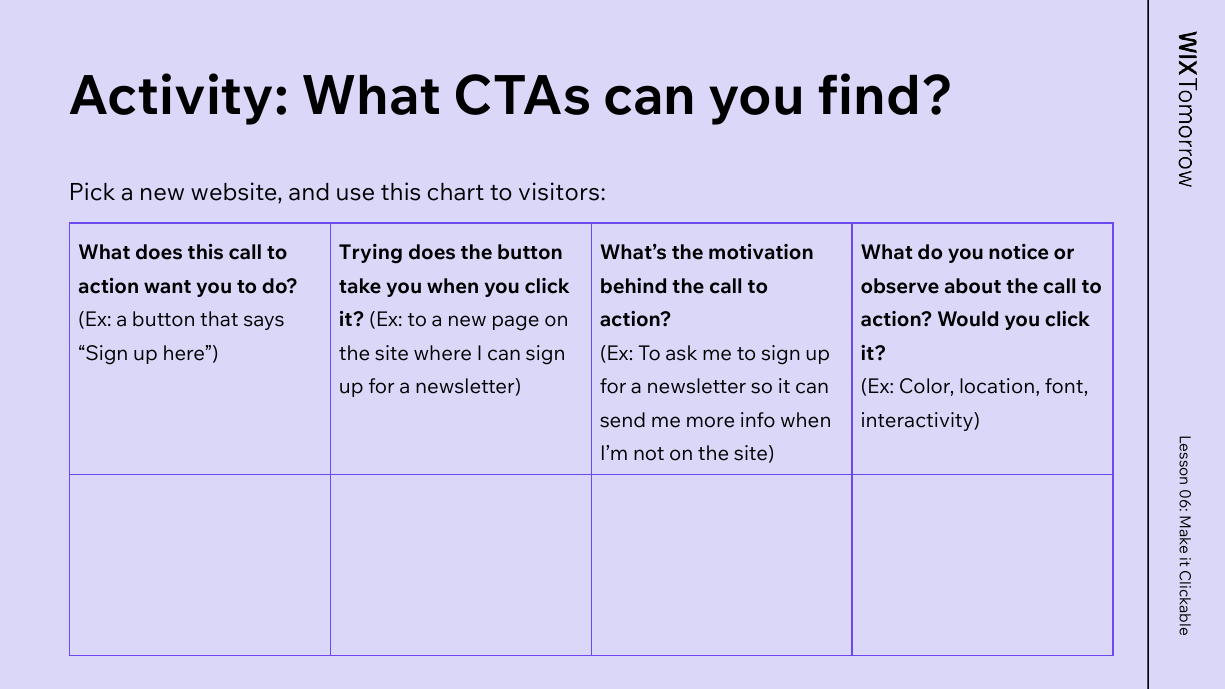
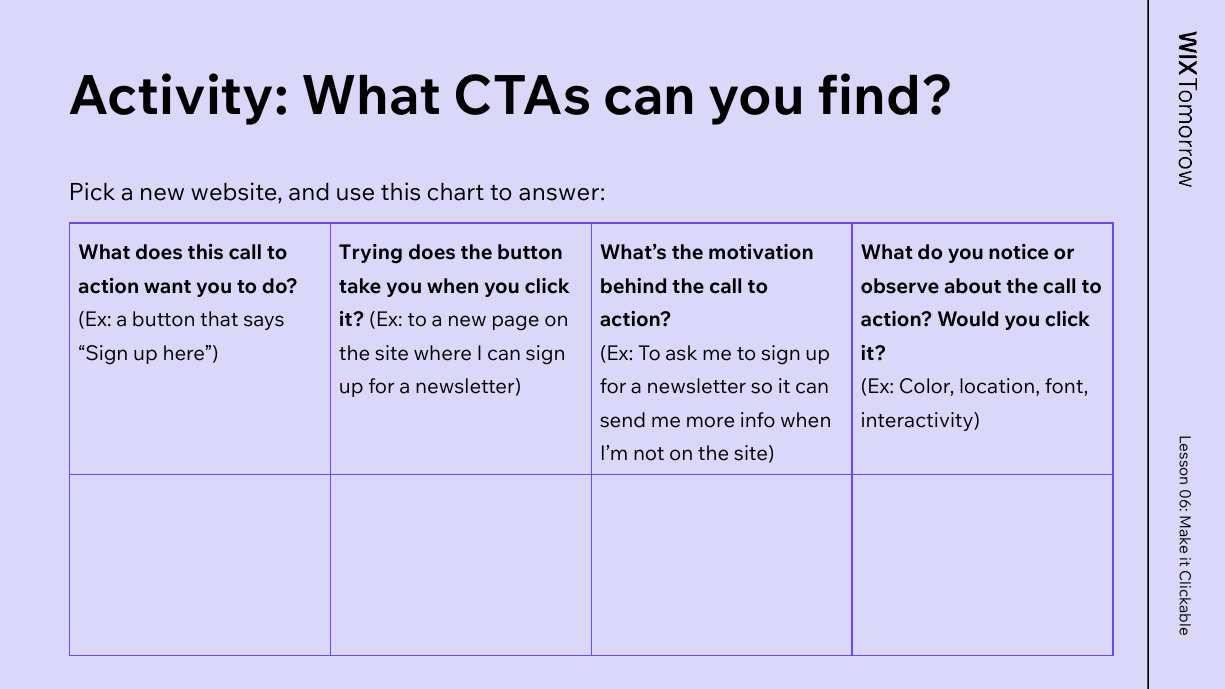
visitors: visitors -> answer (562, 192)
